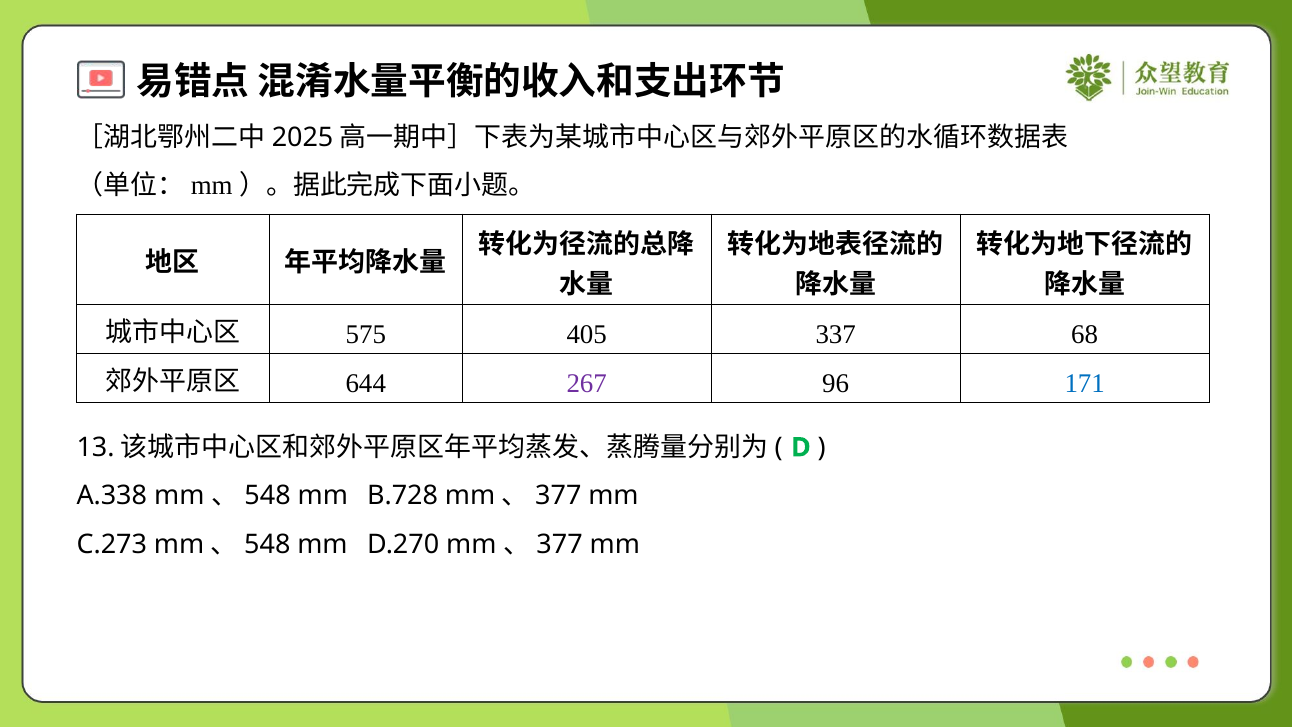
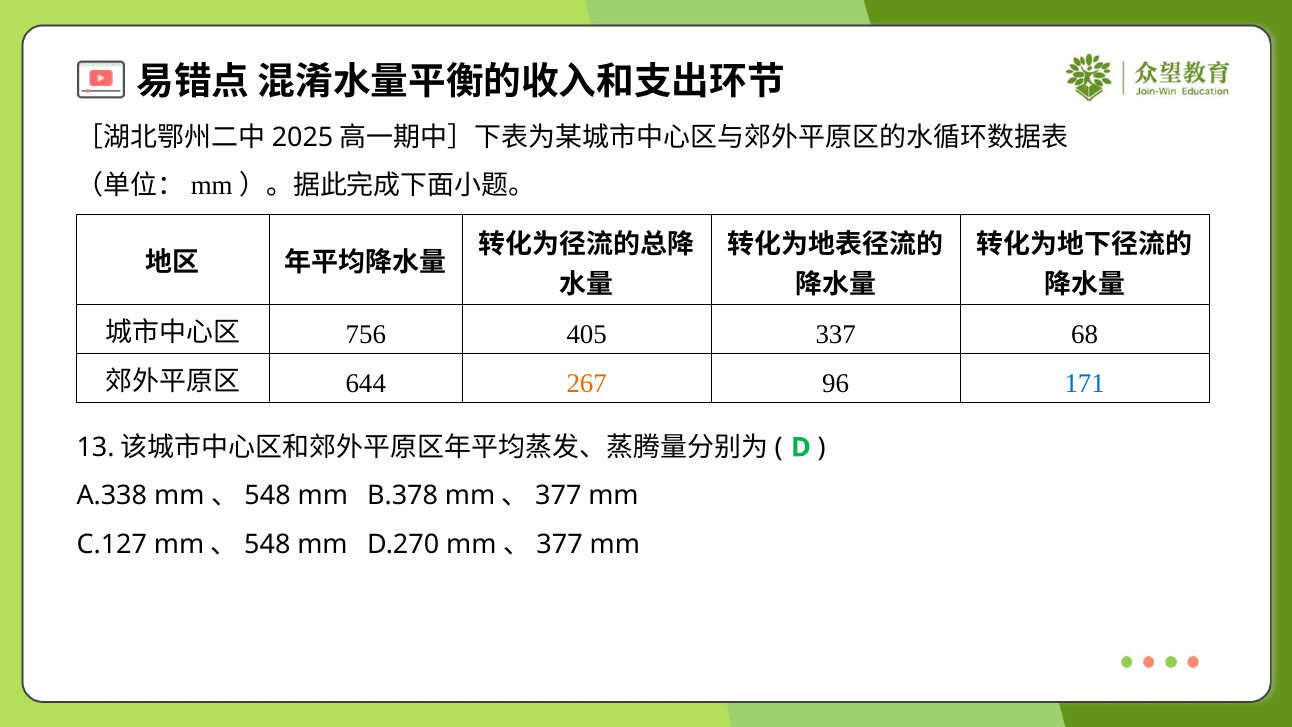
575: 575 -> 756 (366, 335)
267 colour: purple -> orange (587, 383)
B.728: B.728 -> B.378 (403, 495)
C.273: C.273 -> C.127 (112, 545)
